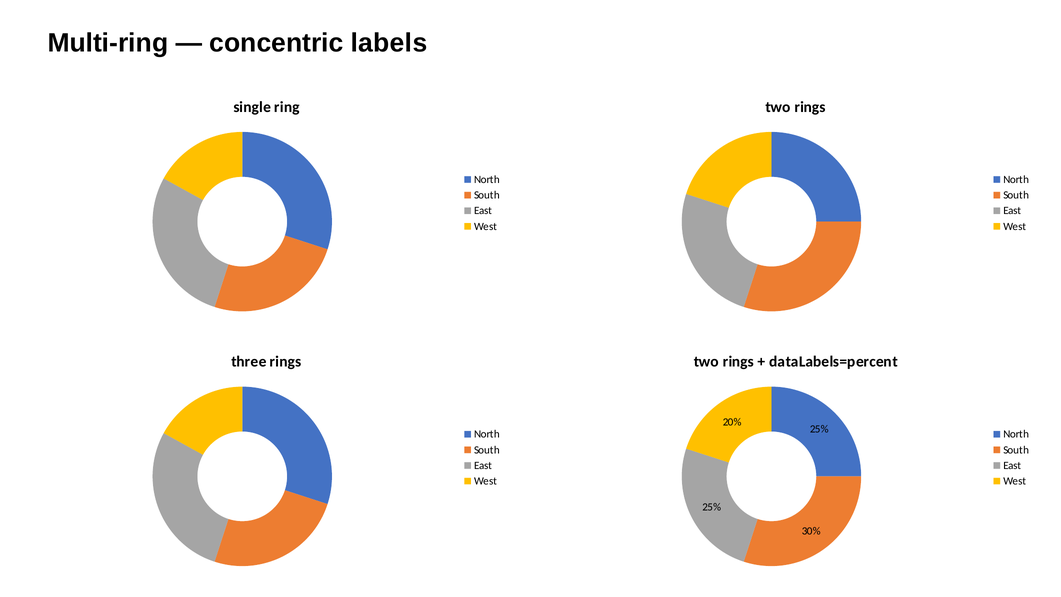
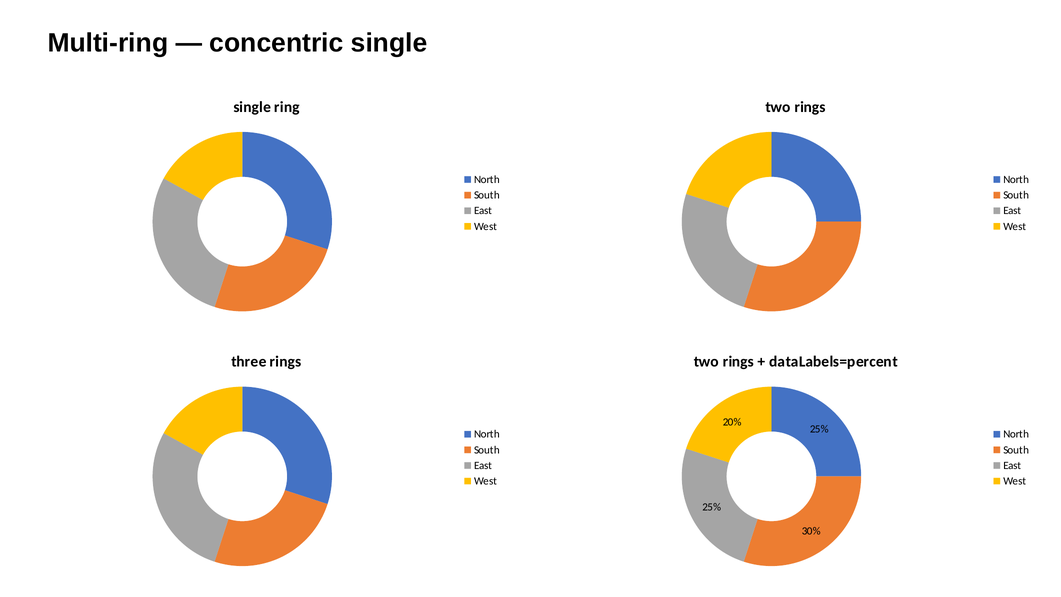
concentric labels: labels -> single (389, 43)
